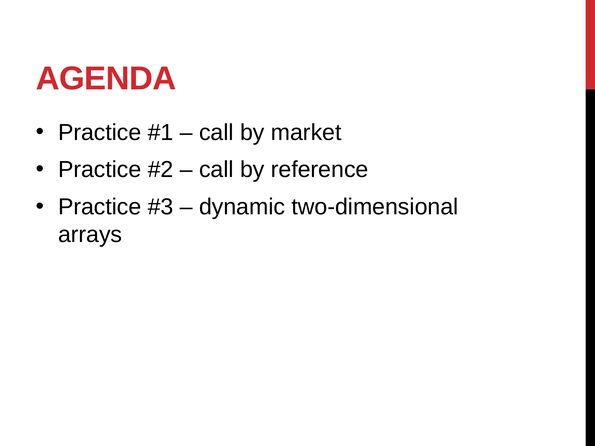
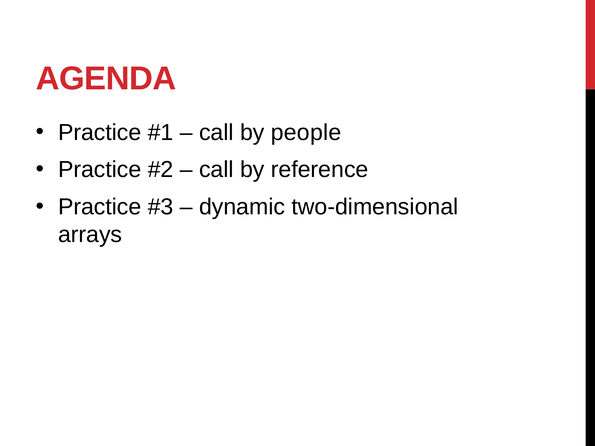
market: market -> people (306, 132)
